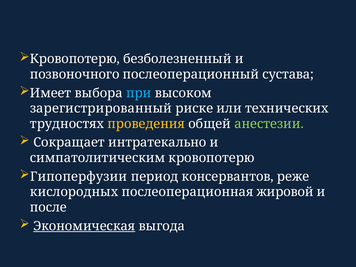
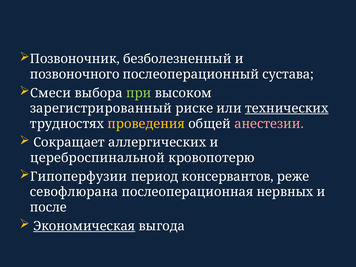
Кровопотерю: Кровопотерю -> Позвоночник (75, 59)
Имеет: Имеет -> Смеси (51, 93)
при colour: light blue -> light green (139, 93)
технических underline: none -> present (287, 108)
анестезии colour: light green -> pink (269, 124)
интратекально: интратекально -> аллергических (157, 143)
симпатолитическим: симпатолитическим -> цереброспинальной (97, 158)
кислородных: кислородных -> севофлюрана (74, 192)
жировой: жировой -> нервных (285, 192)
